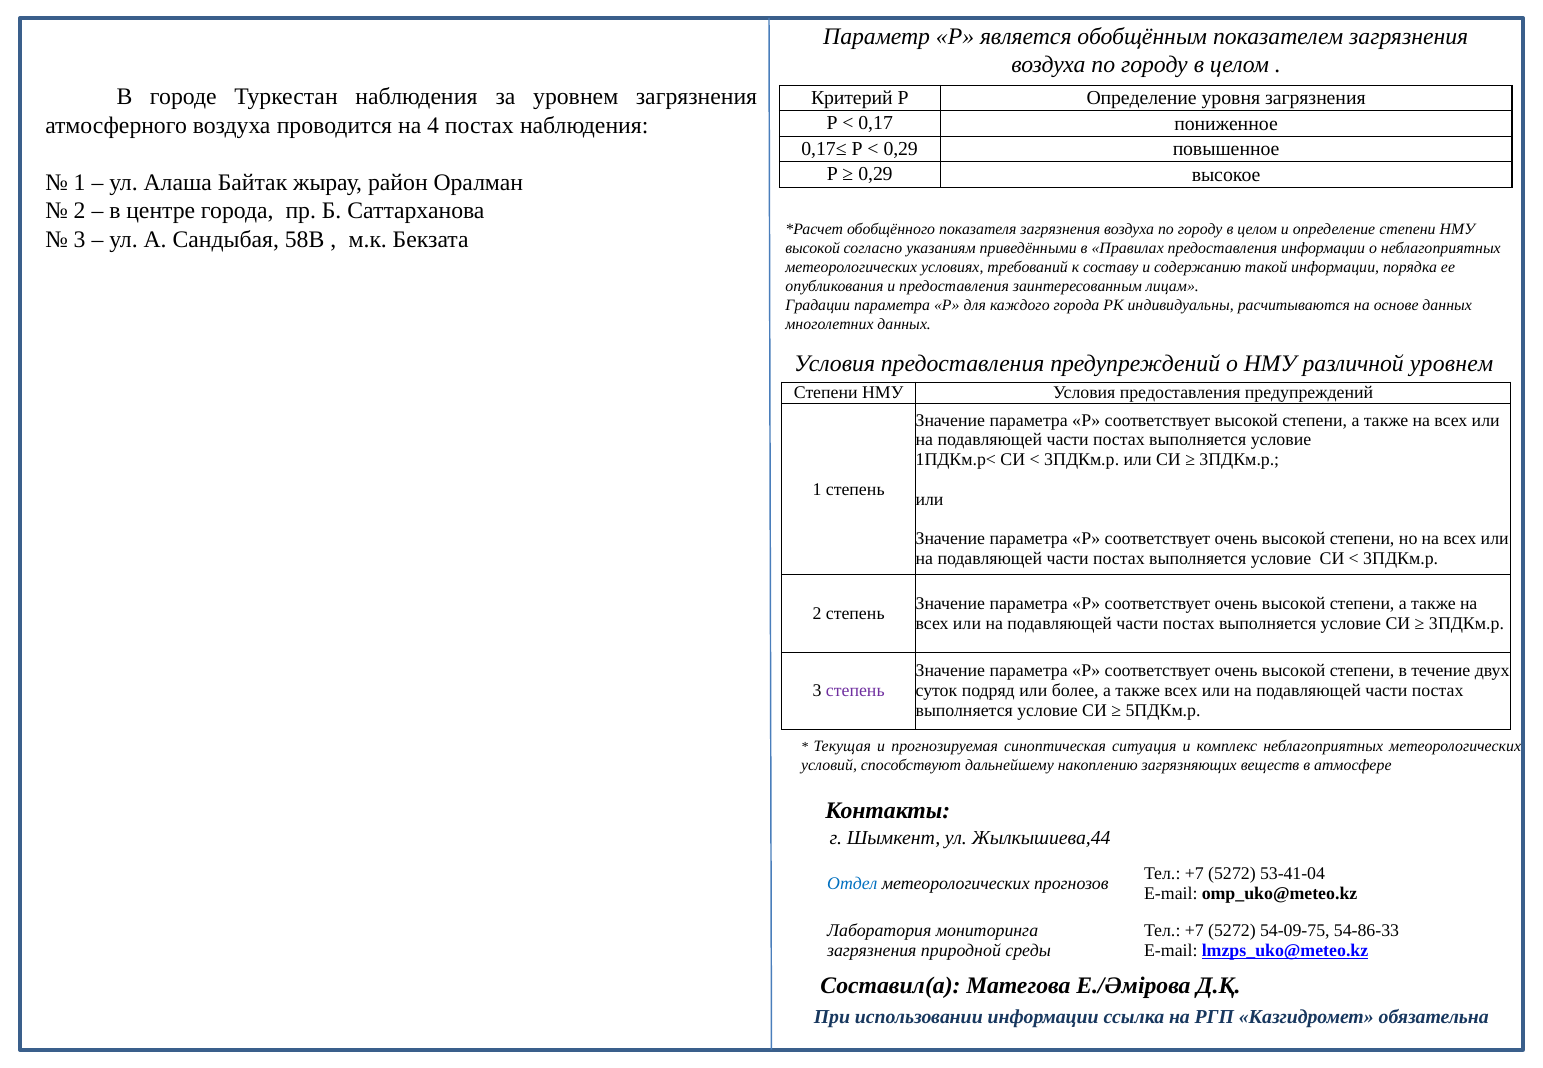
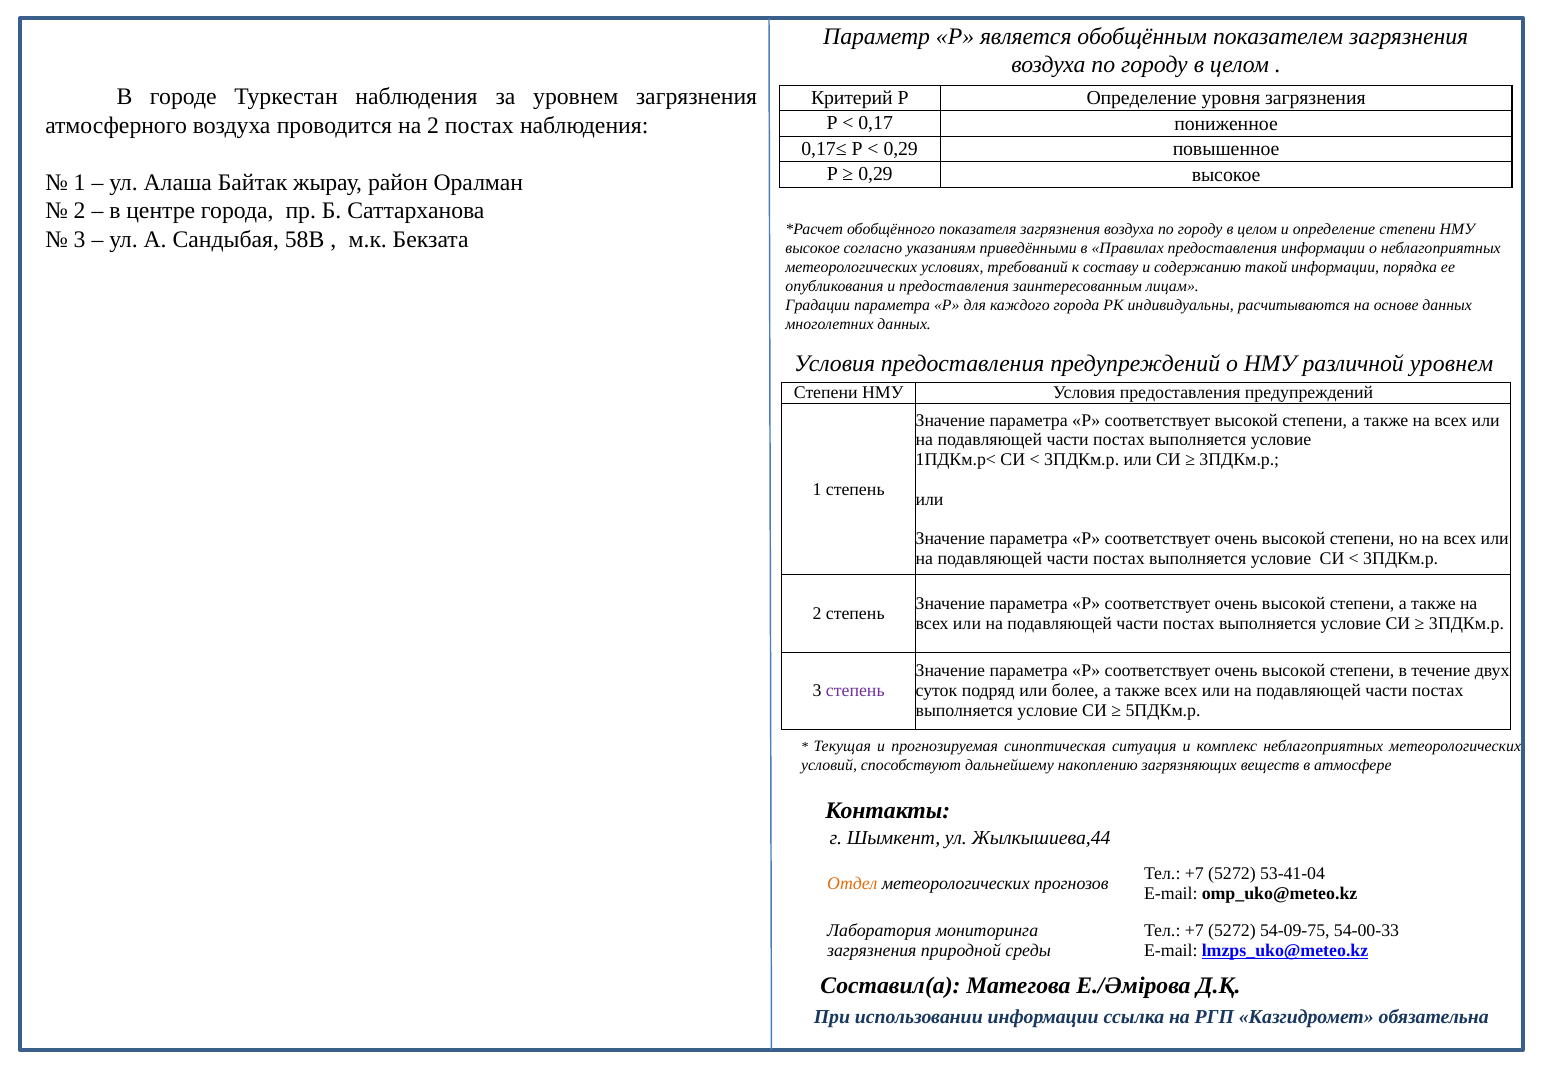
на 4: 4 -> 2 (433, 126)
высокой: высокой -> высокое (813, 248)
Отдел colour: blue -> orange (852, 884)
54-86-33: 54-86-33 -> 54-00-33 (1366, 931)
